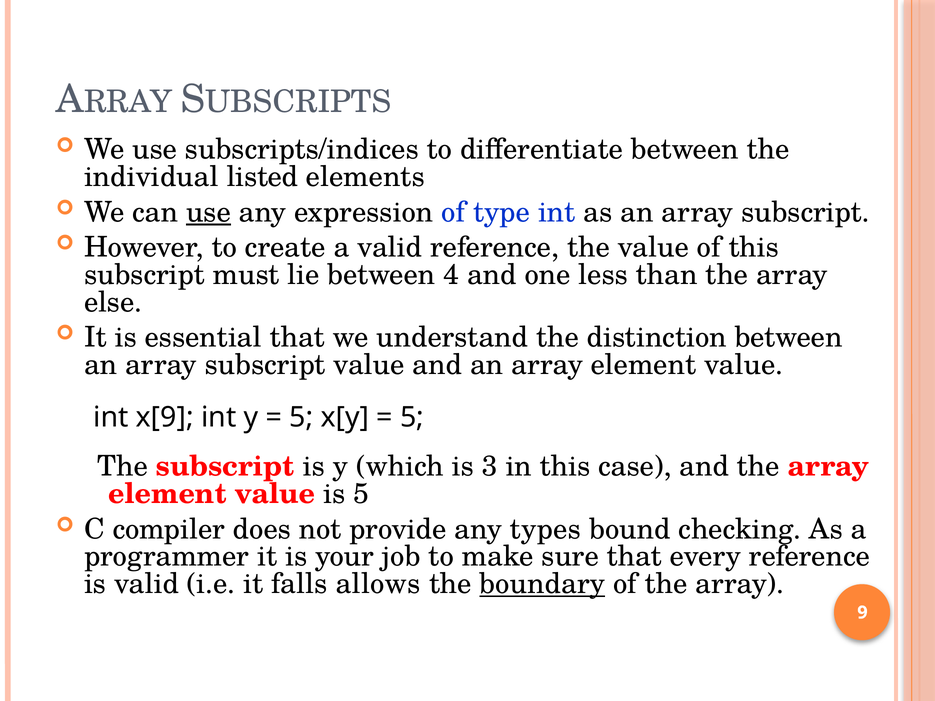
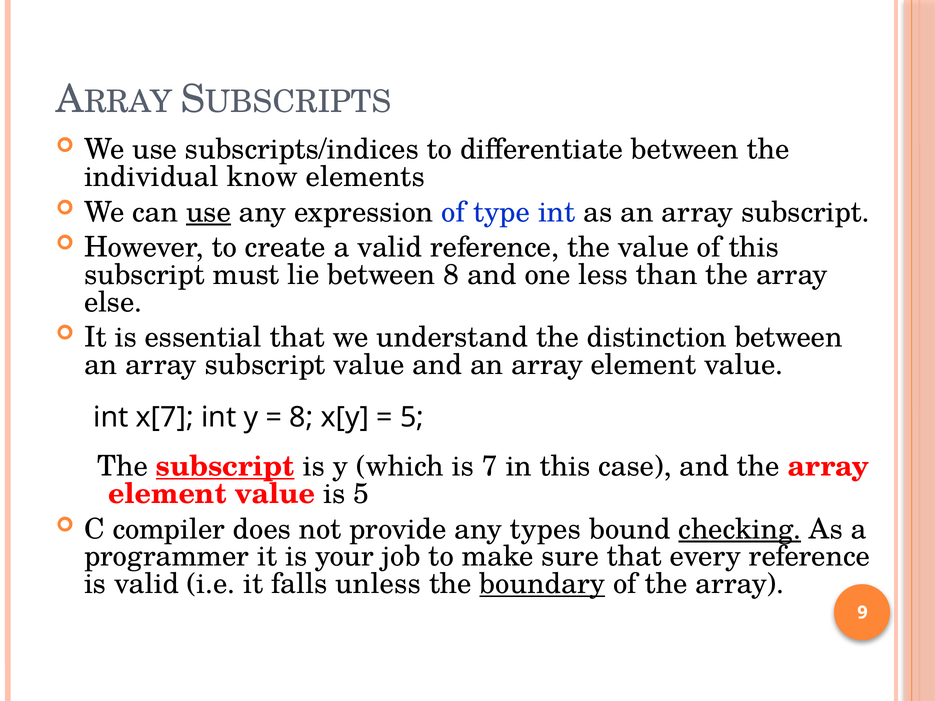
listed: listed -> know (262, 177)
between 4: 4 -> 8 (451, 275)
x[9: x[9 -> x[7 (165, 418)
5: 5 -> 8 (301, 418)
subscript underline: none -> present (225, 467)
3: 3 -> 7 (490, 467)
checking underline: none -> present (740, 529)
allows: allows -> unless (378, 584)
